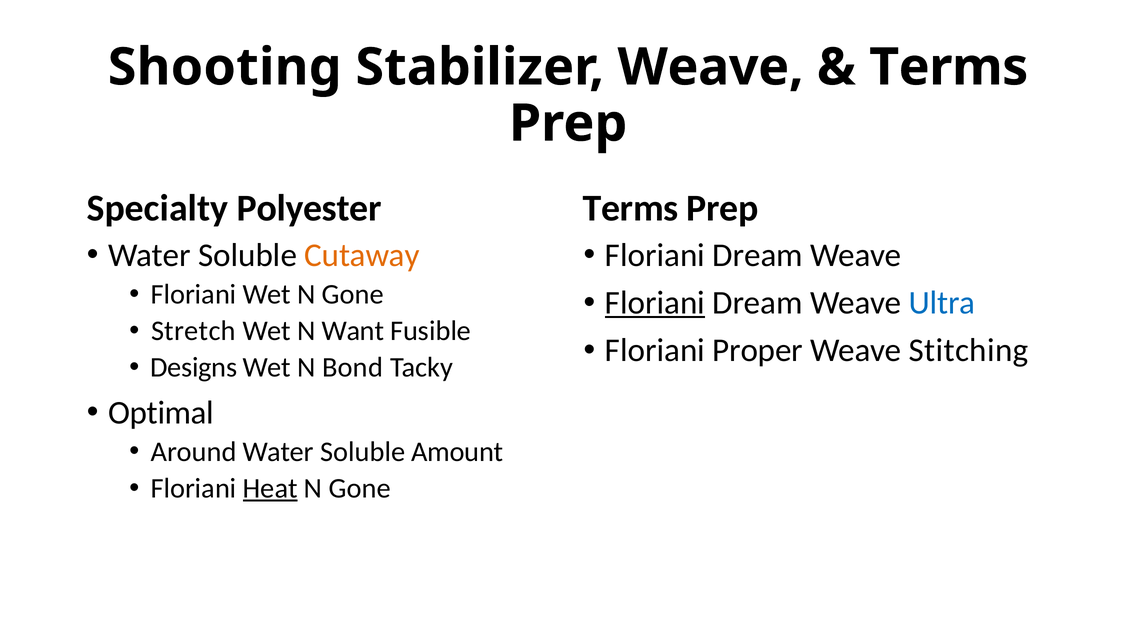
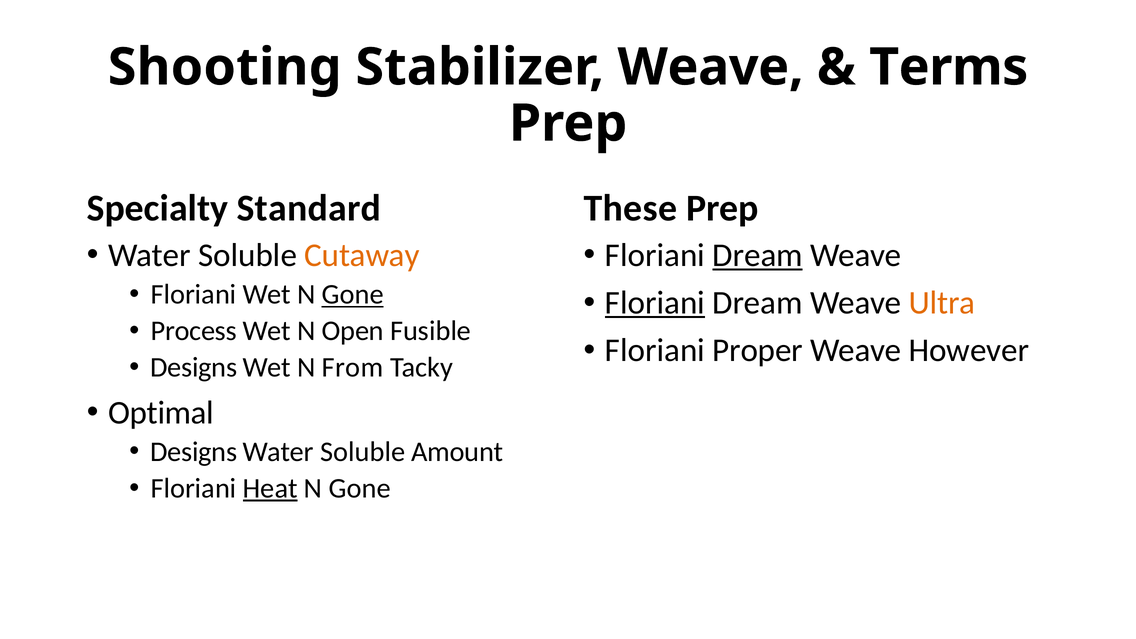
Polyester: Polyester -> Standard (309, 208)
Terms: Terms -> These (630, 208)
Dream underline: none -> present (758, 255)
Gone underline: none -> present (353, 294)
Ultra colour: blue -> orange (942, 303)
Stretch: Stretch -> Process (194, 331)
Want: Want -> Open (353, 331)
Stitching: Stitching -> However (969, 350)
Bond: Bond -> From (353, 368)
Around: Around -> Designs (194, 452)
